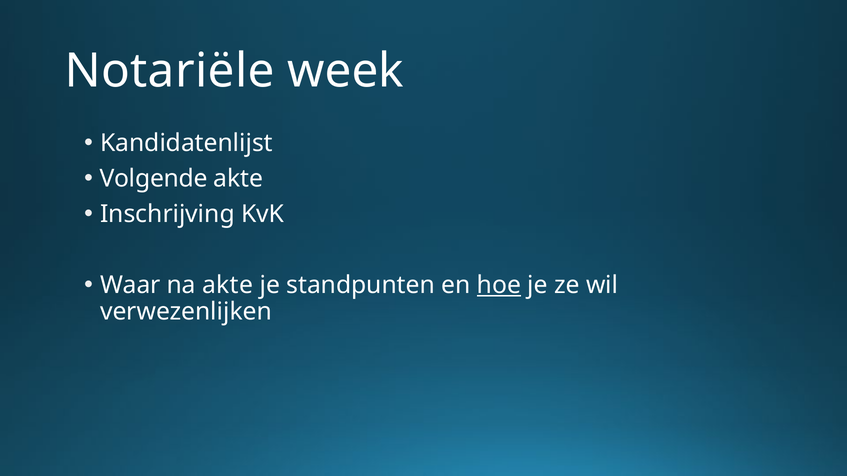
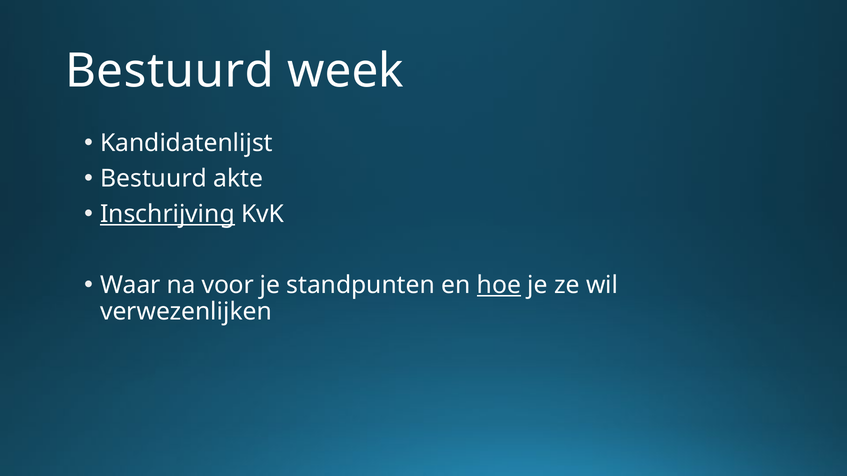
Notariële: Notariële -> Bestuurd (170, 71)
Volgende: Volgende -> Bestuurd (154, 179)
Inschrijving underline: none -> present (167, 214)
na akte: akte -> voor (228, 285)
